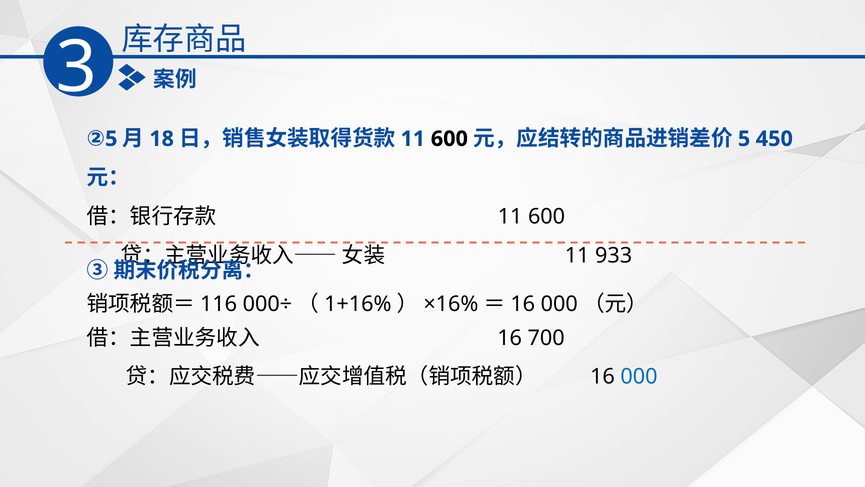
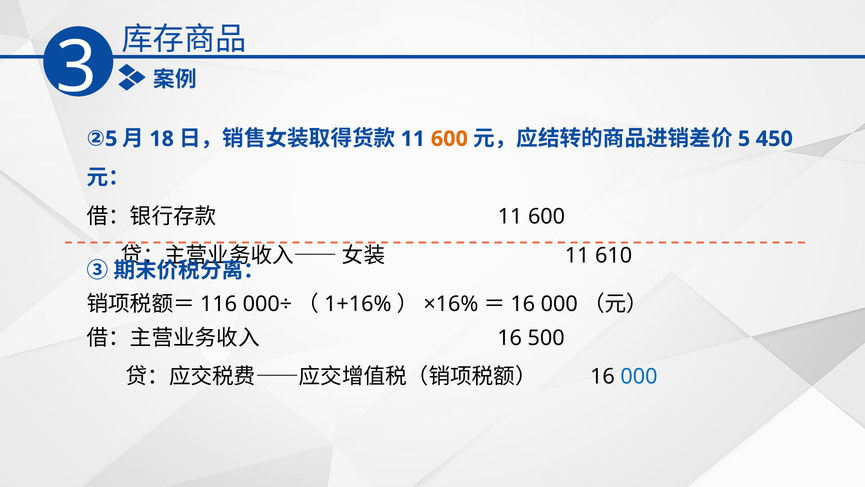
600 colour: black -> orange (449, 139)
933: 933 -> 610 (614, 255)
700: 700 -> 500 (546, 338)
